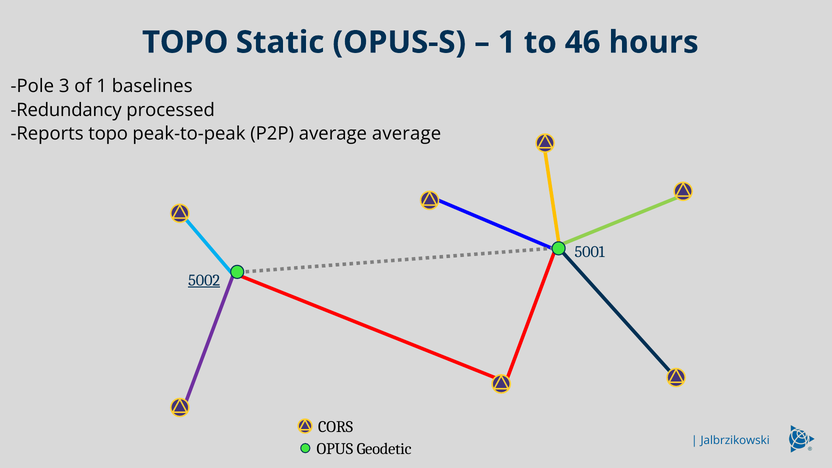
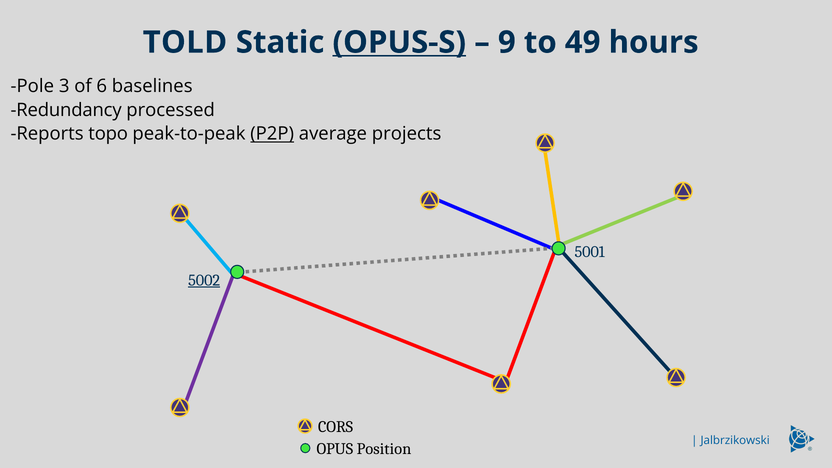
TOPO: TOPO -> TOLD (185, 42)
OPUS-S underline: none -> present (399, 42)
1: 1 -> 9 (507, 42)
46: 46 -> 49 (583, 42)
of 1: 1 -> 6 (102, 86)
P2P underline: none -> present (272, 134)
average average: average -> projects (407, 134)
Geodetic: Geodetic -> Position (384, 449)
